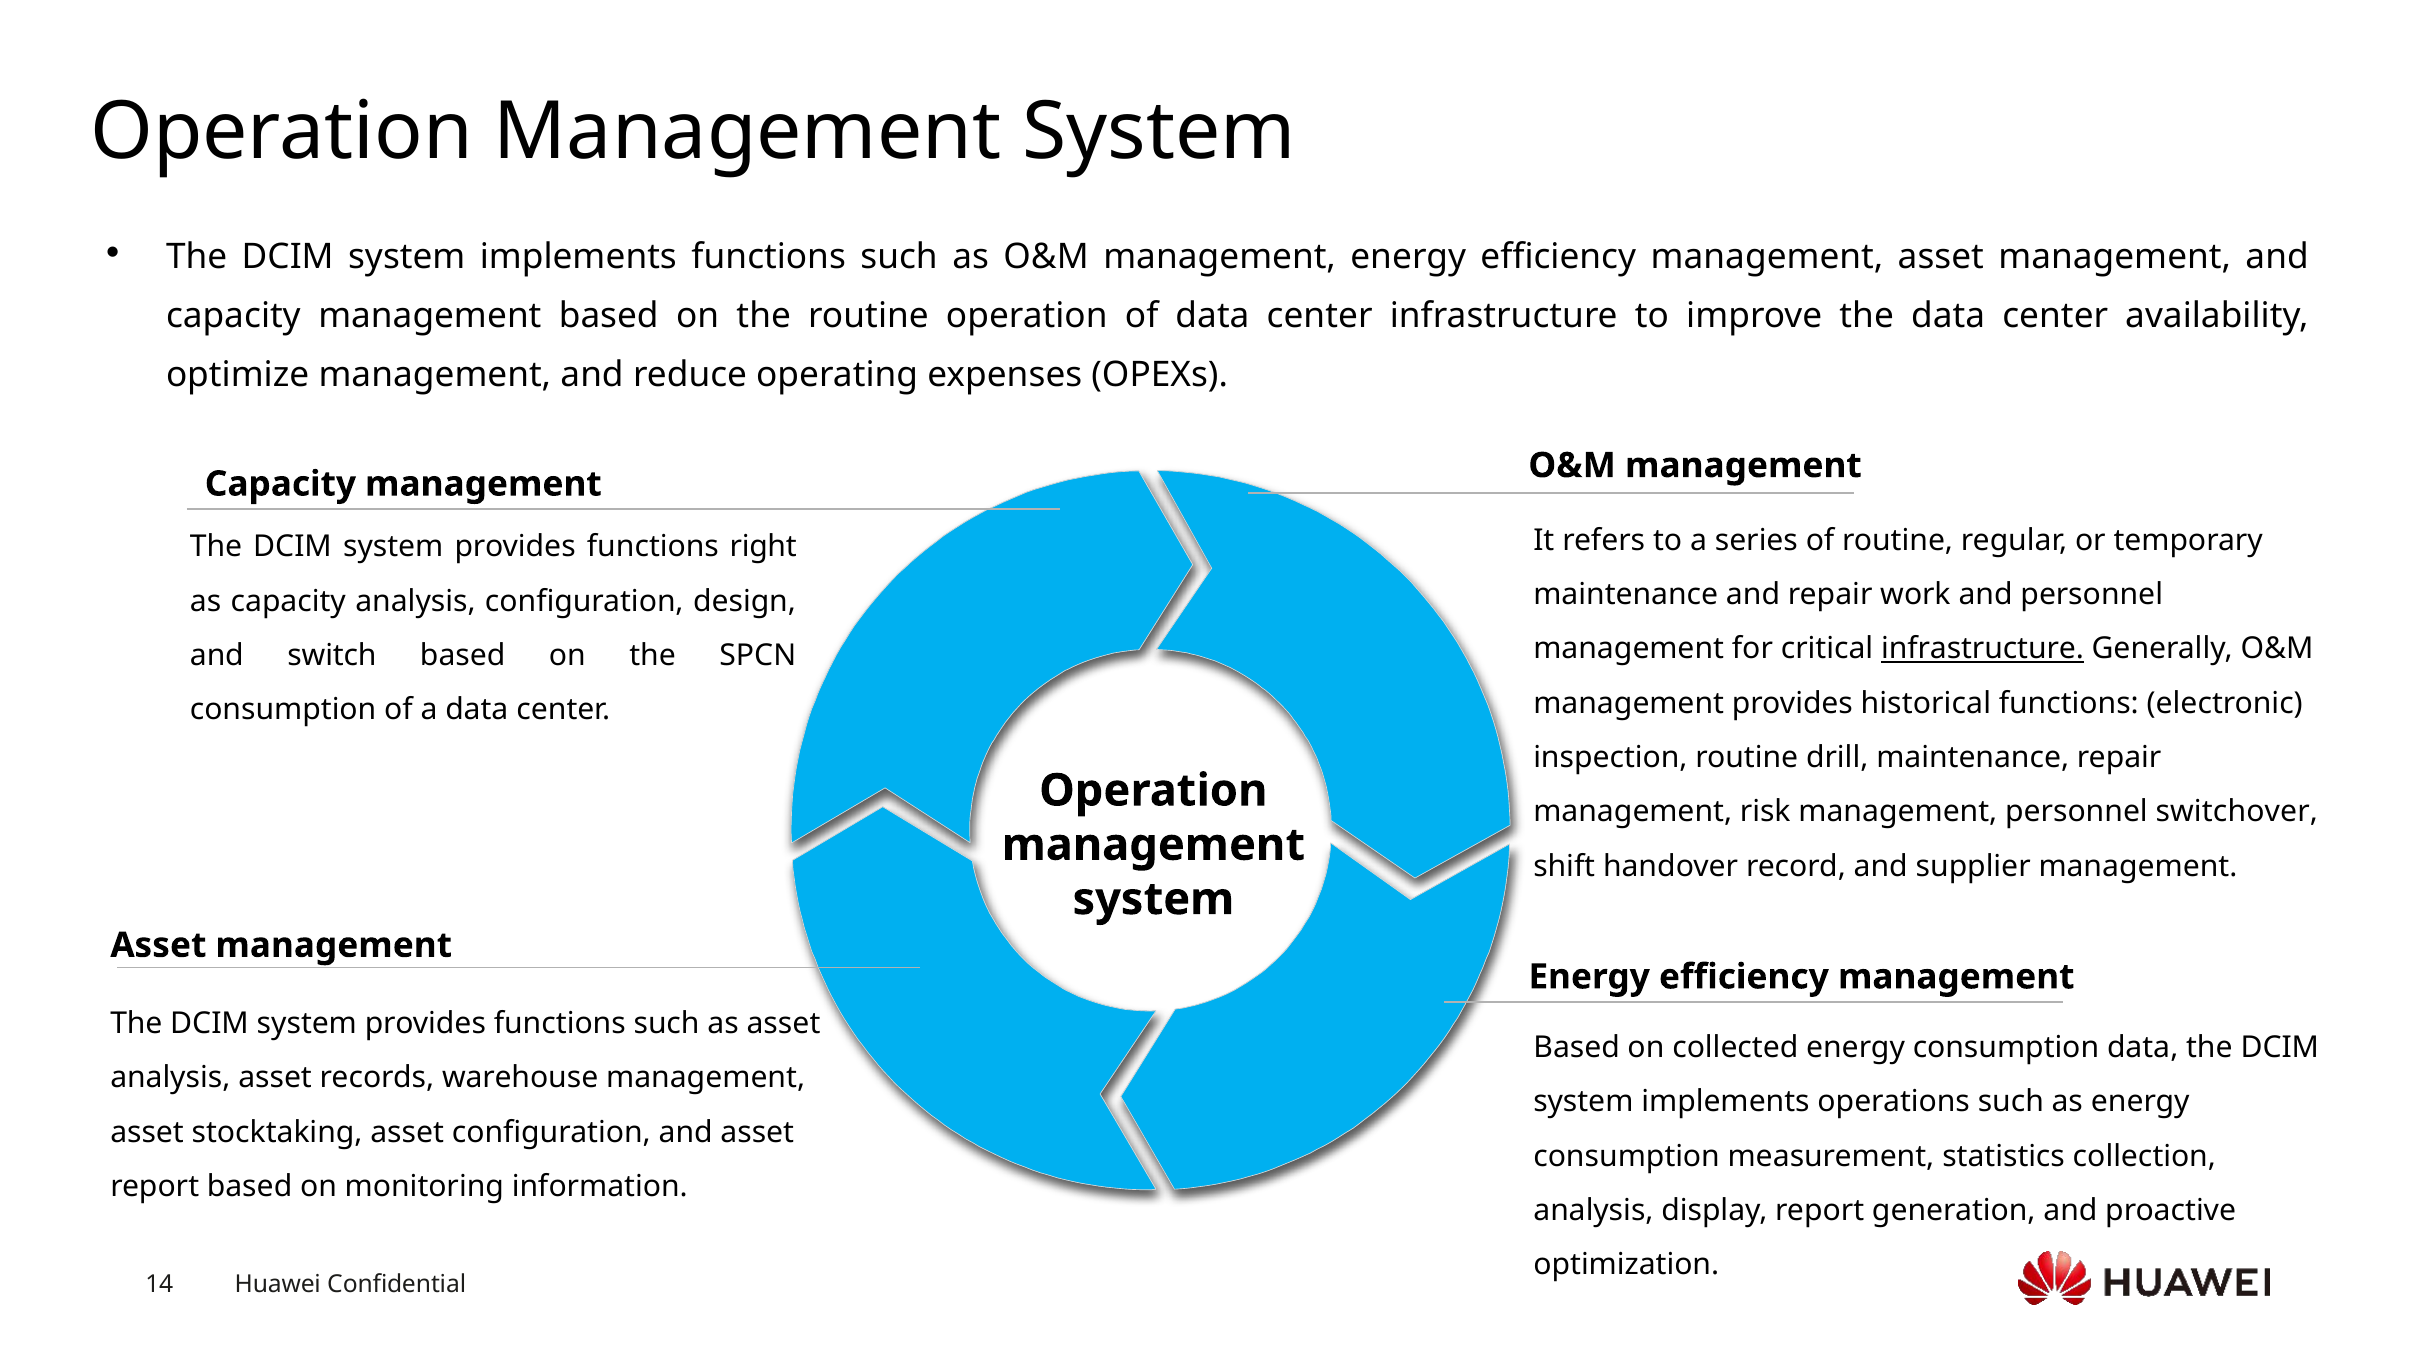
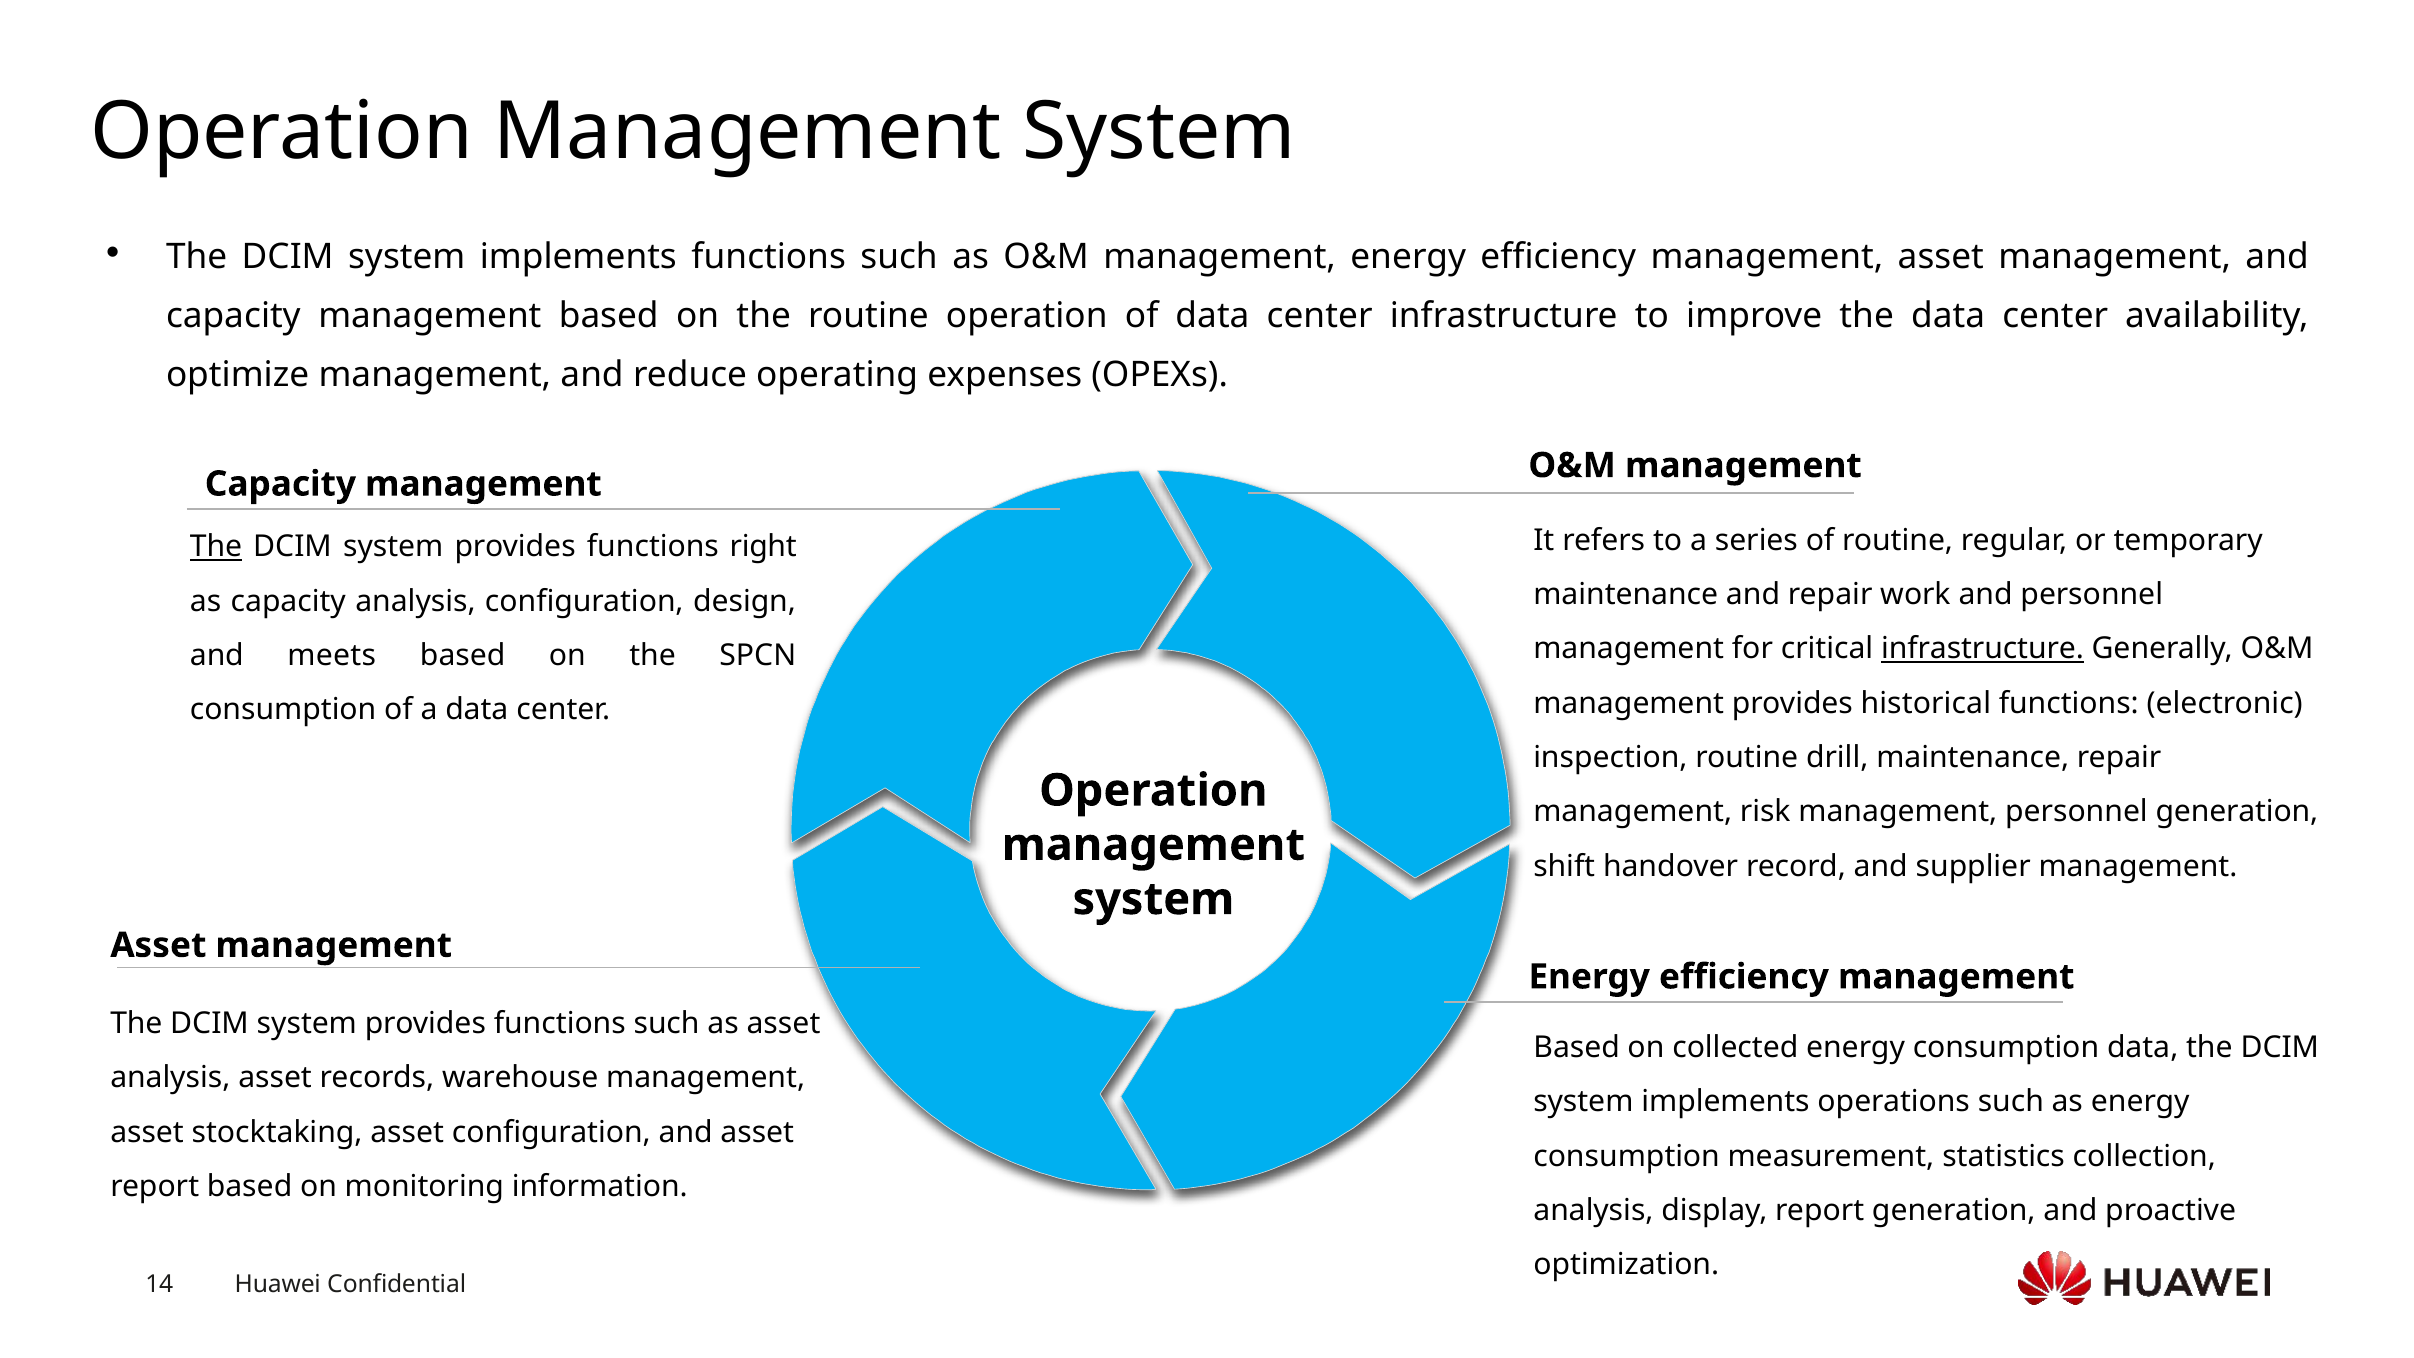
The underline: none -> present (216, 547)
switch: switch -> meets (332, 655)
personnel switchover: switchover -> generation (2237, 812)
